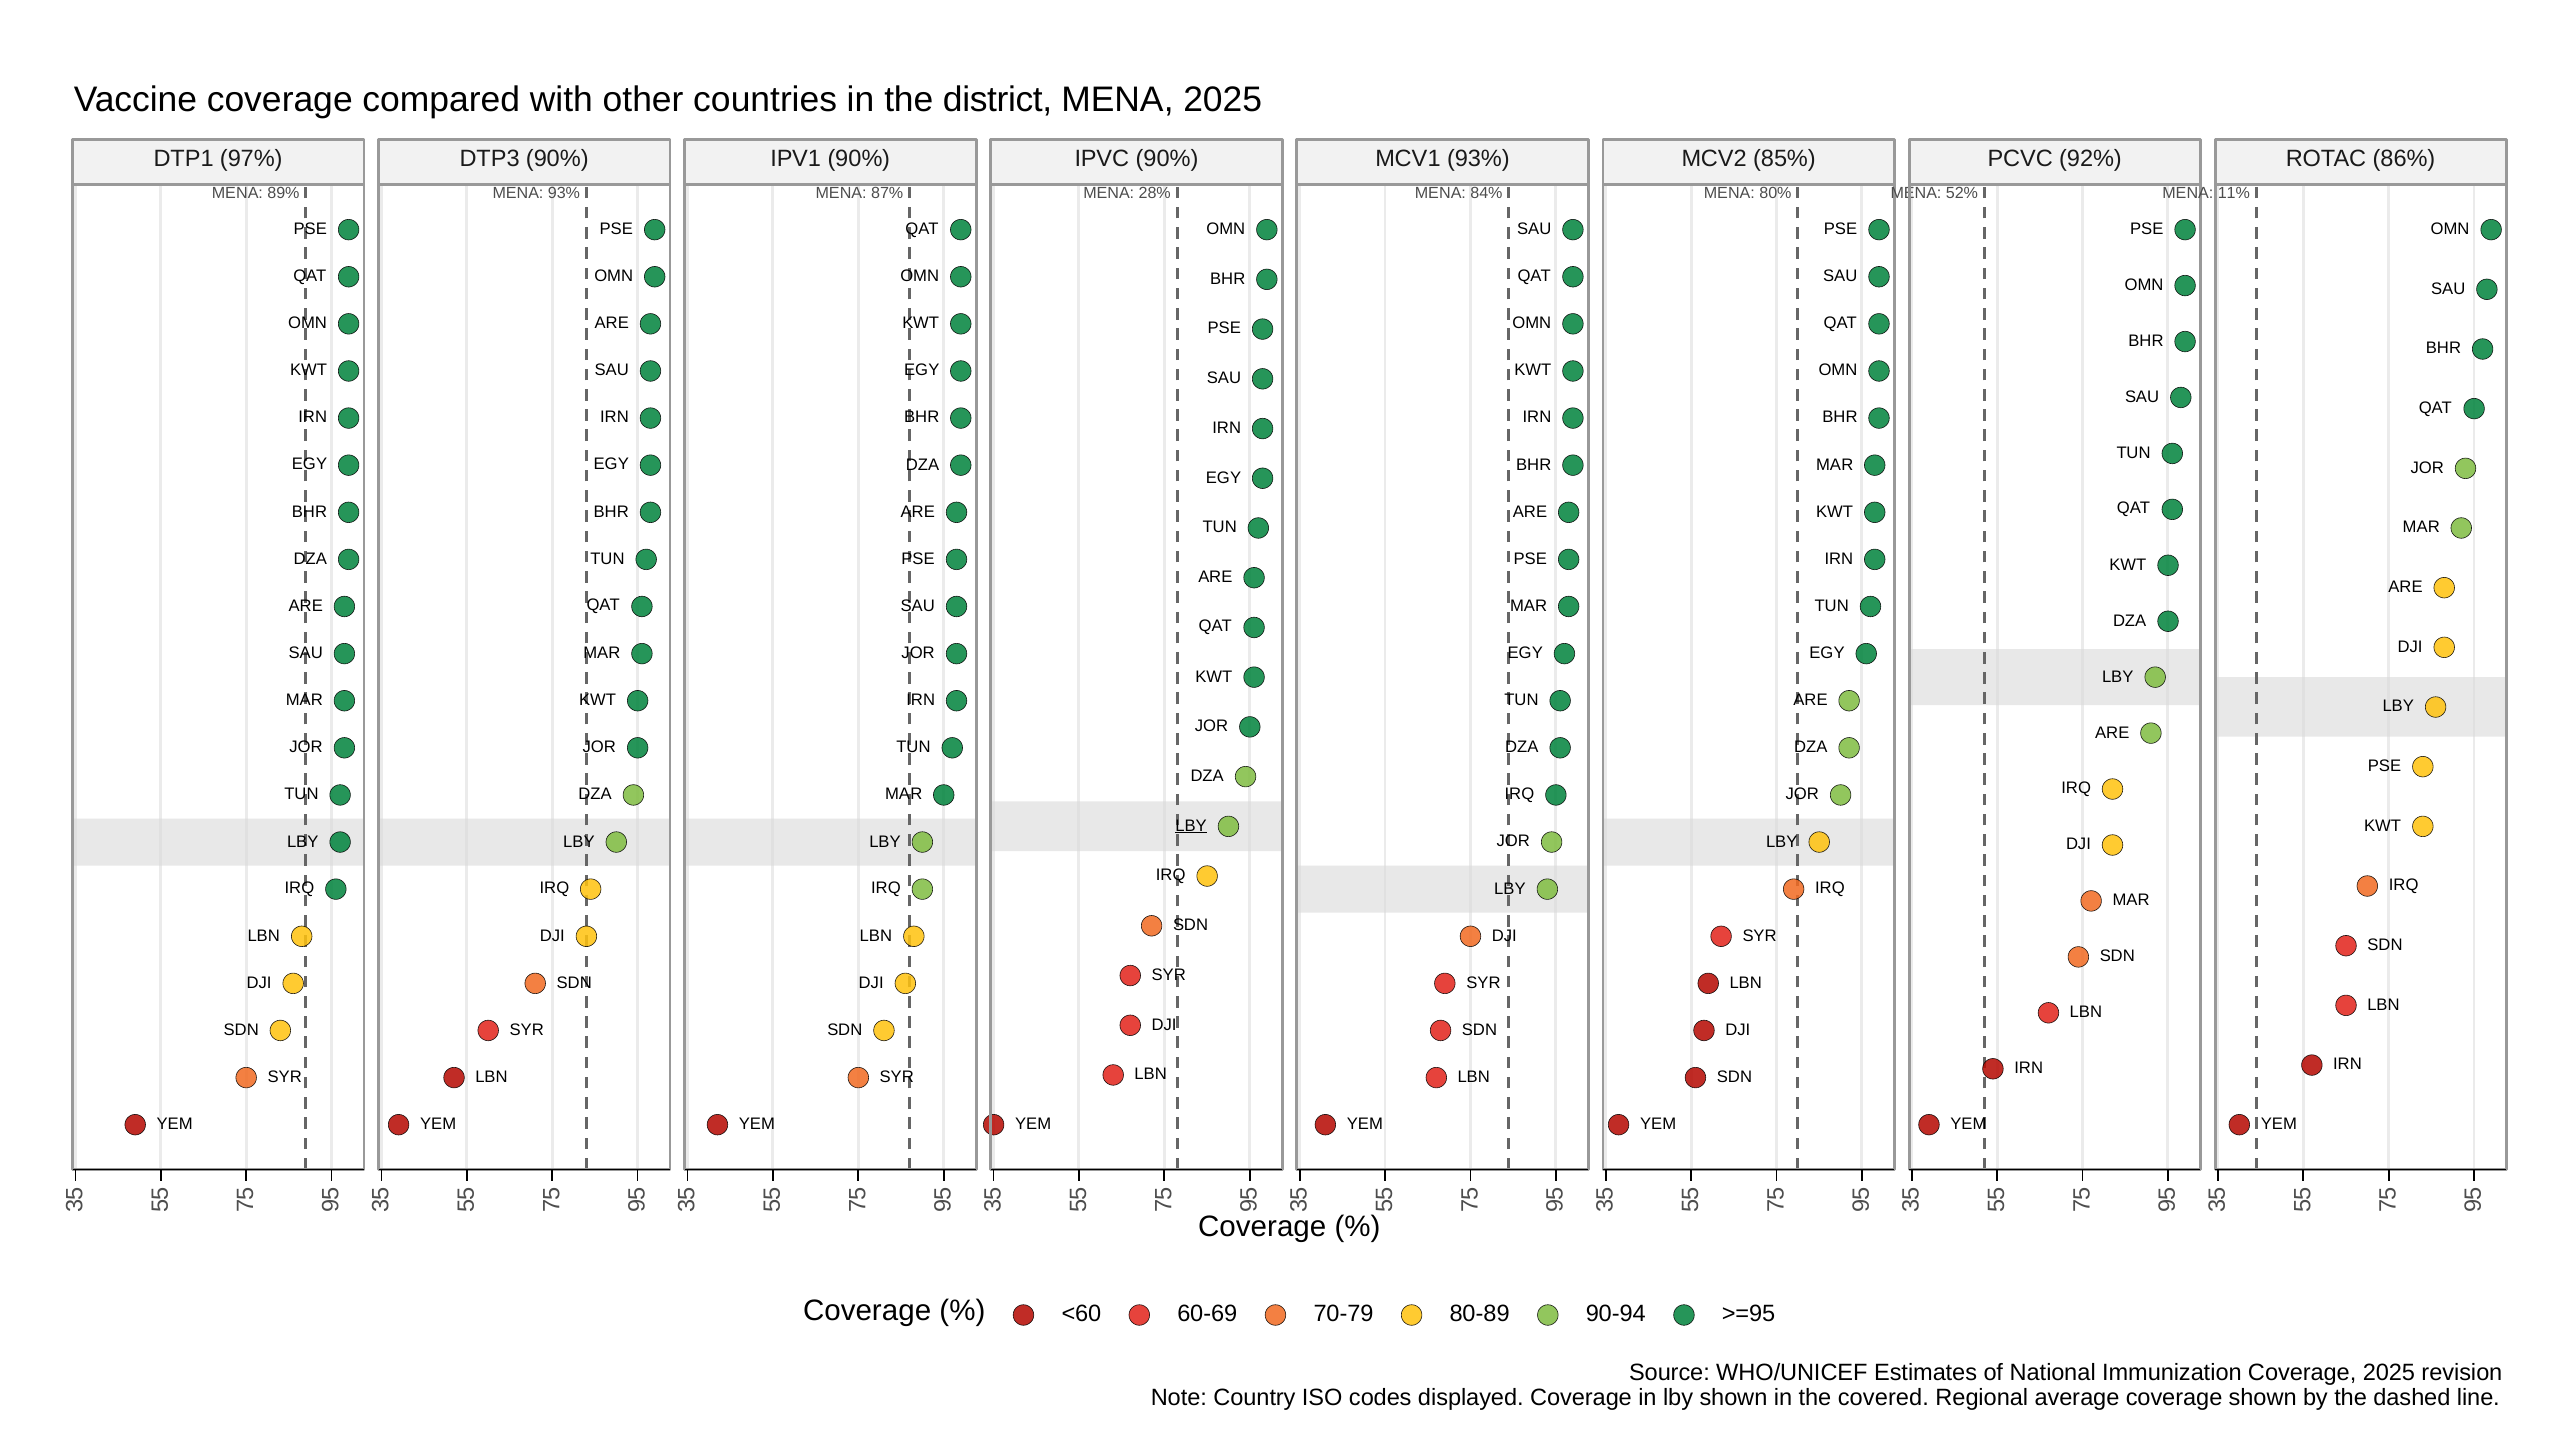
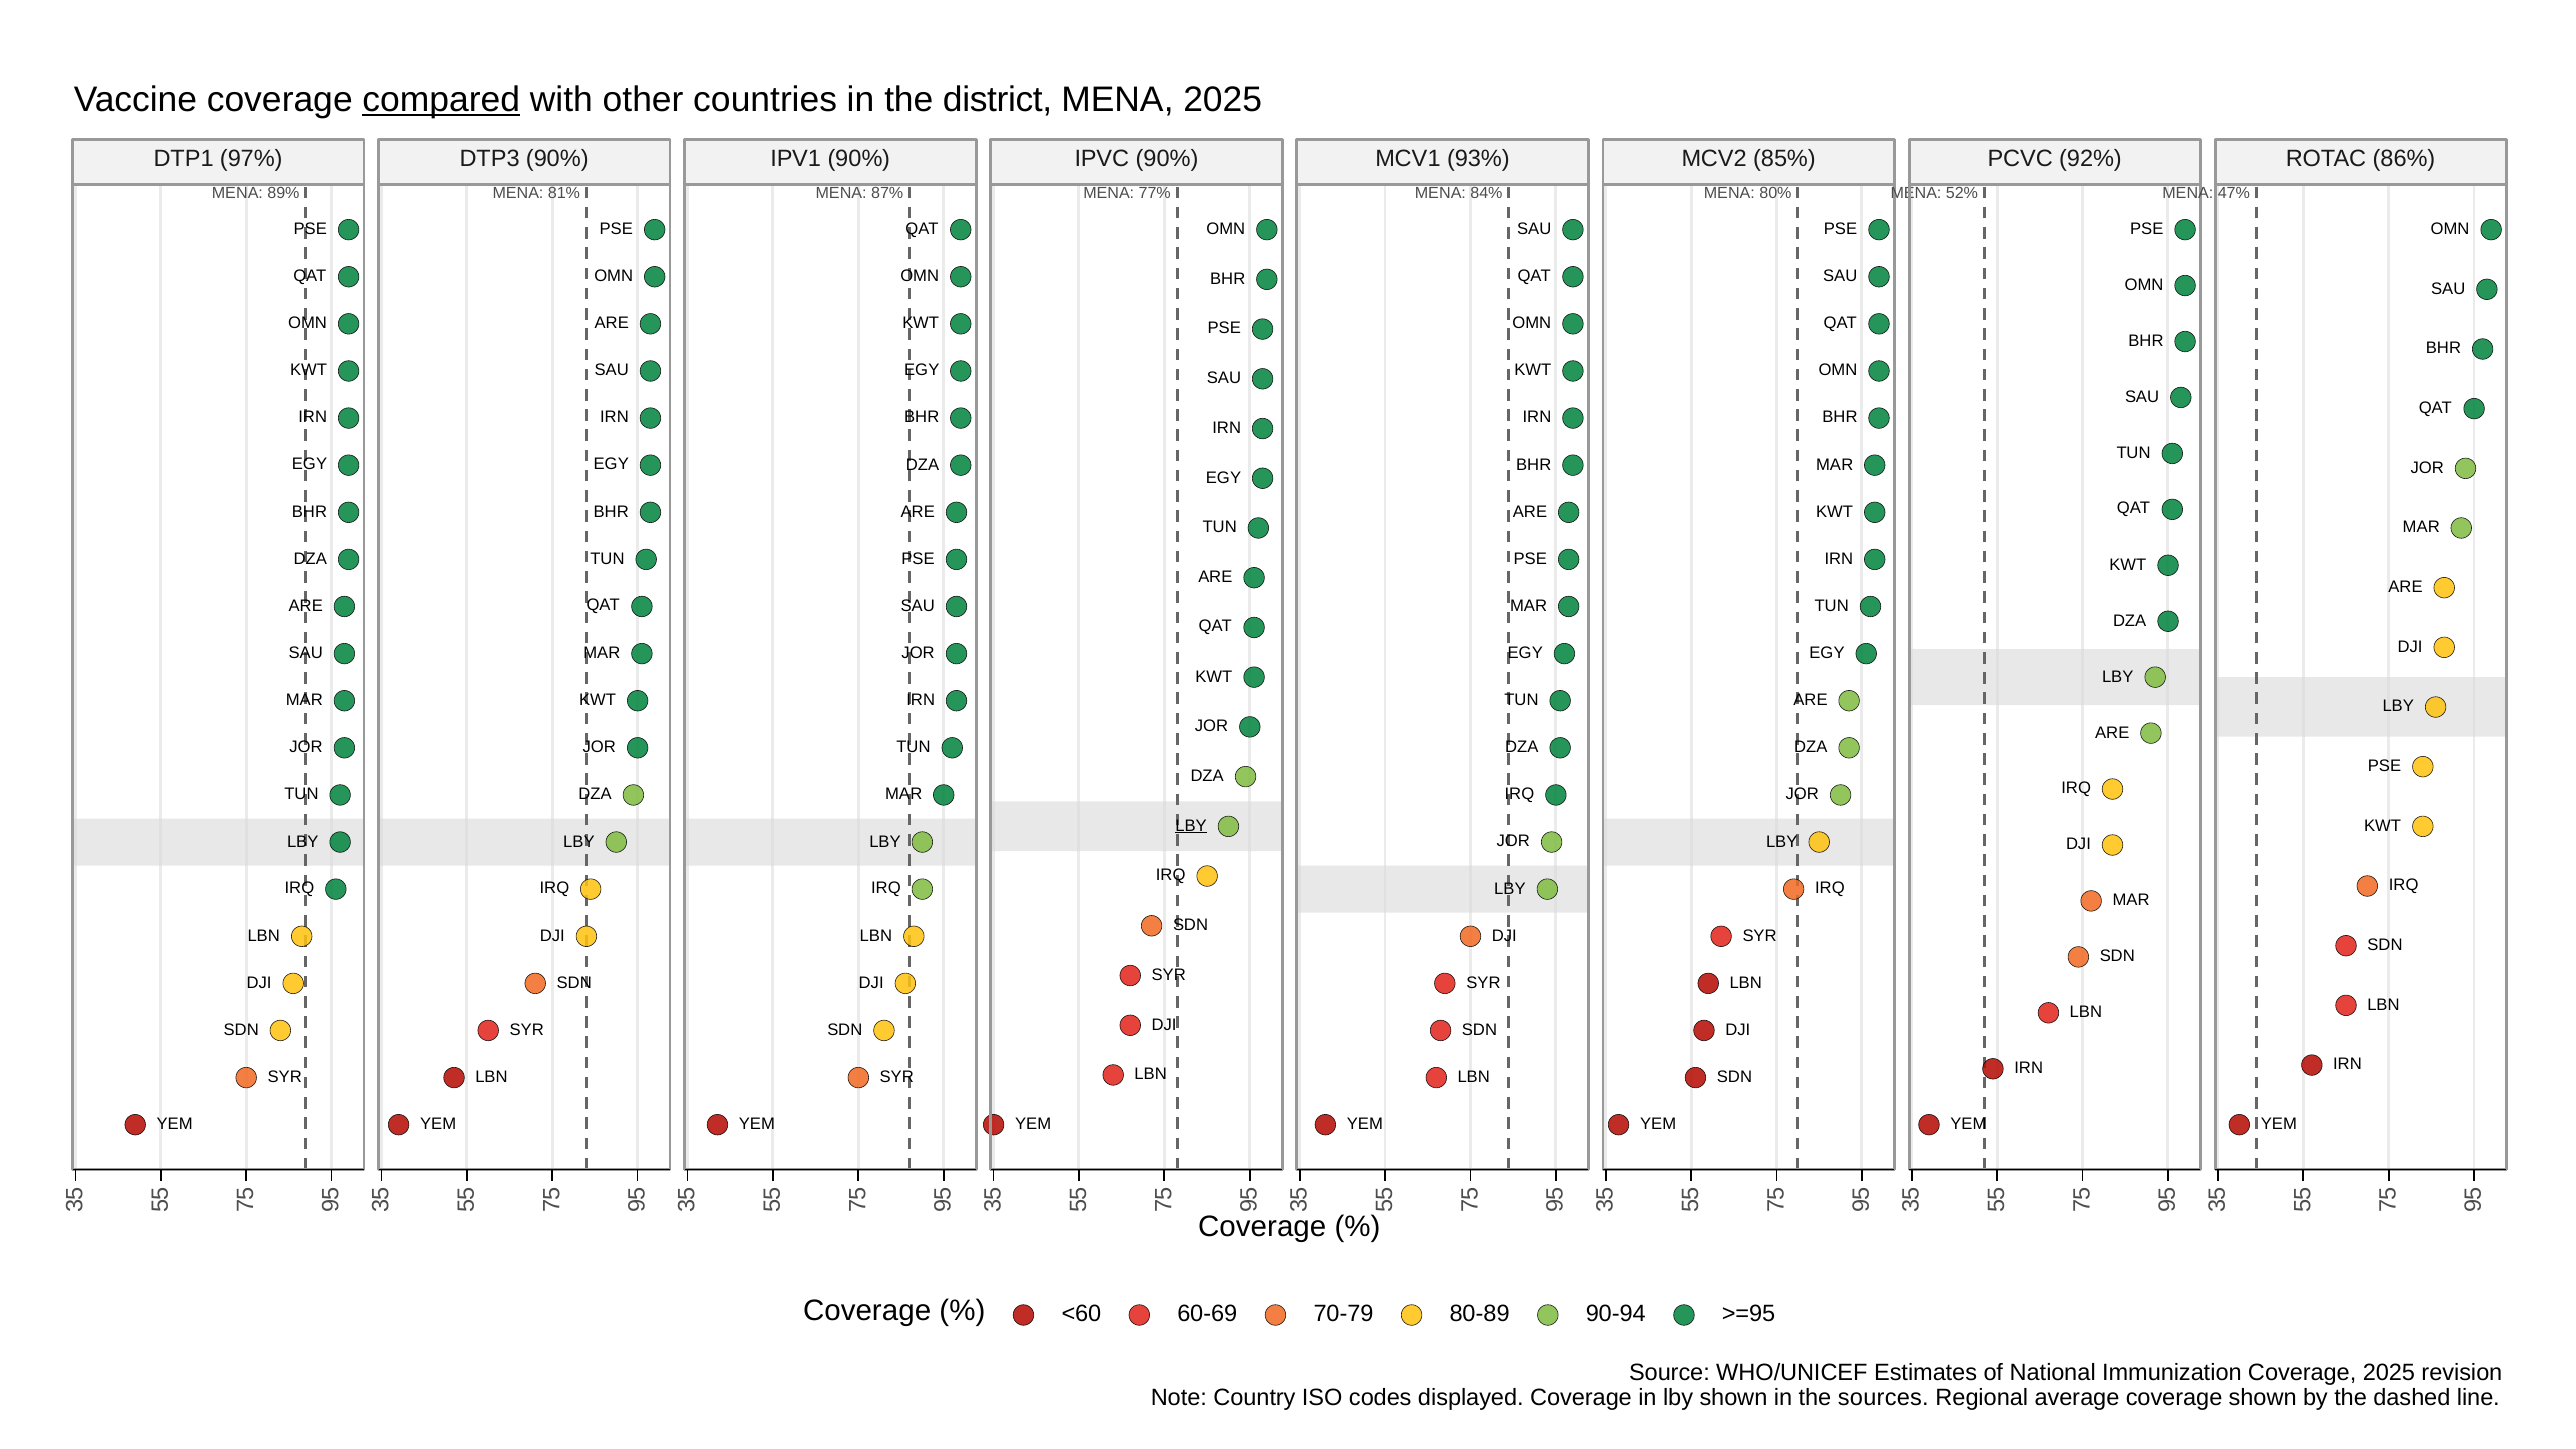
compared underline: none -> present (441, 100)
MENA 93%: 93% -> 81% (564, 193)
28%: 28% -> 77% (1155, 193)
11%: 11% -> 47% (2234, 193)
covered: covered -> sources (1883, 1398)
